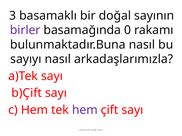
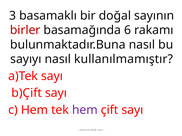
birler colour: purple -> red (25, 30)
0: 0 -> 6 (128, 30)
arkadaşlarımızla: arkadaşlarımızla -> kullanılmamıştır (124, 59)
